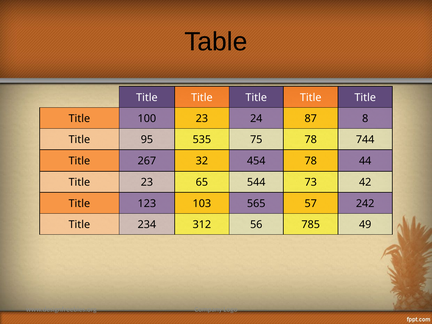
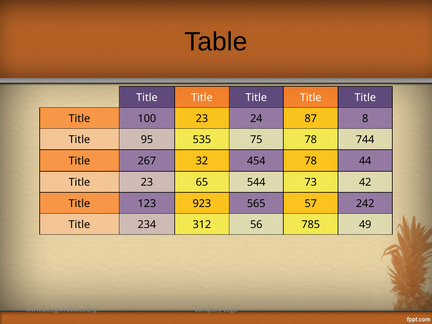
103: 103 -> 923 (202, 203)
